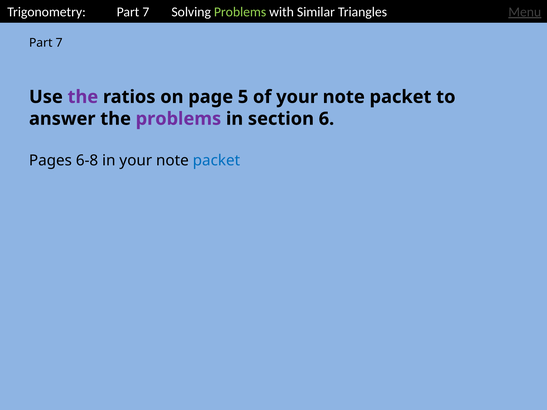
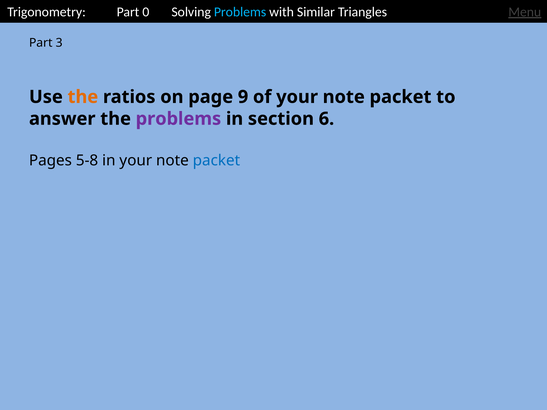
Trigonometry Part 7: 7 -> 0 (146, 12)
Problems colour: light green -> light blue (240, 12)
7: 7 -> 3 (59, 43)
the colour: purple -> orange (83, 97)
5: 5 -> 9 (243, 97)
6-8: 6-8 -> 5-8 (87, 161)
